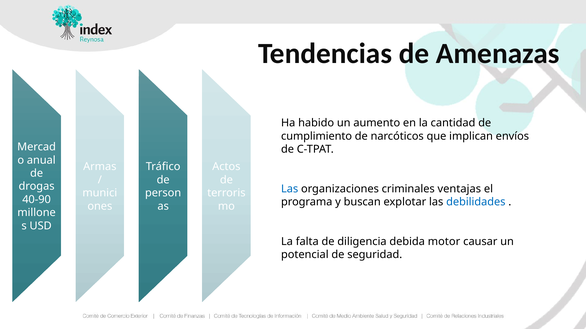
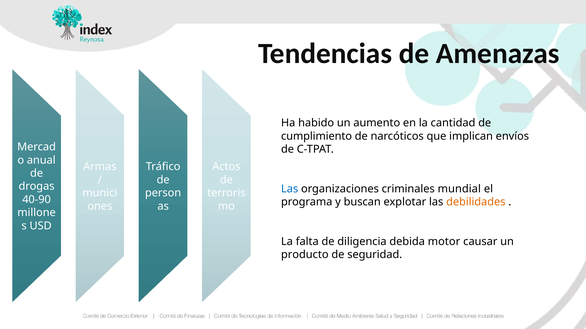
ventajas: ventajas -> mundial (459, 189)
debilidades colour: blue -> orange (476, 202)
potencial: potencial -> producto (305, 255)
